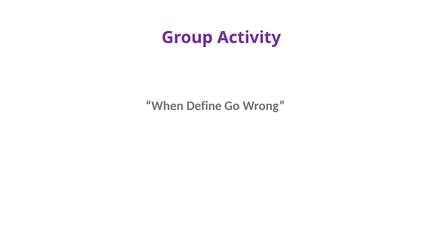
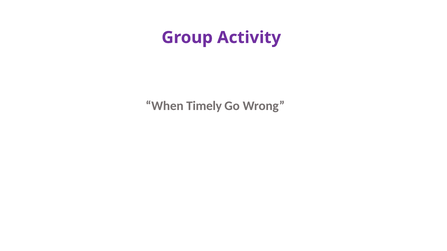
Define: Define -> Timely (204, 106)
